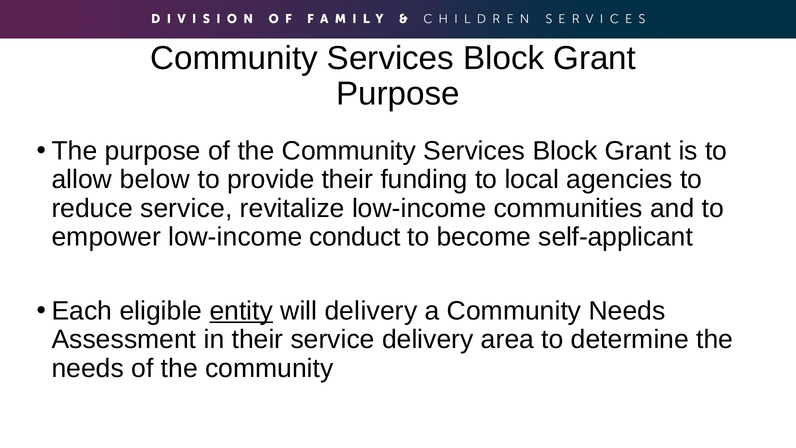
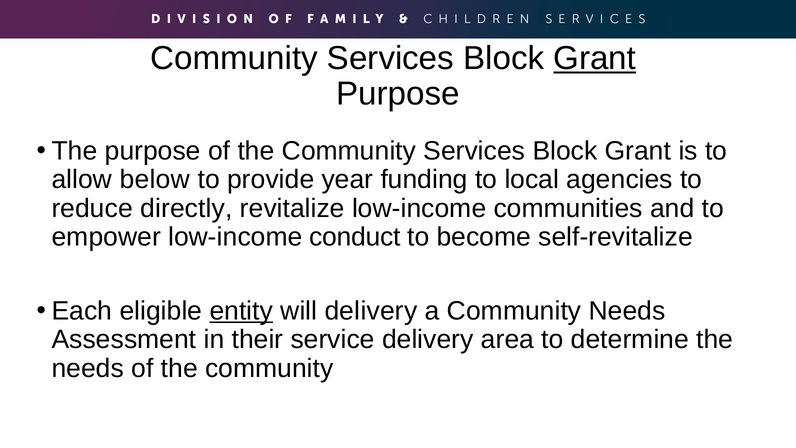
Grant underline: none -> present (595, 58)
provide their: their -> year (347, 180)
reduce service: service -> directly (186, 208)
self-applicant: self-applicant -> self-revitalize (616, 237)
